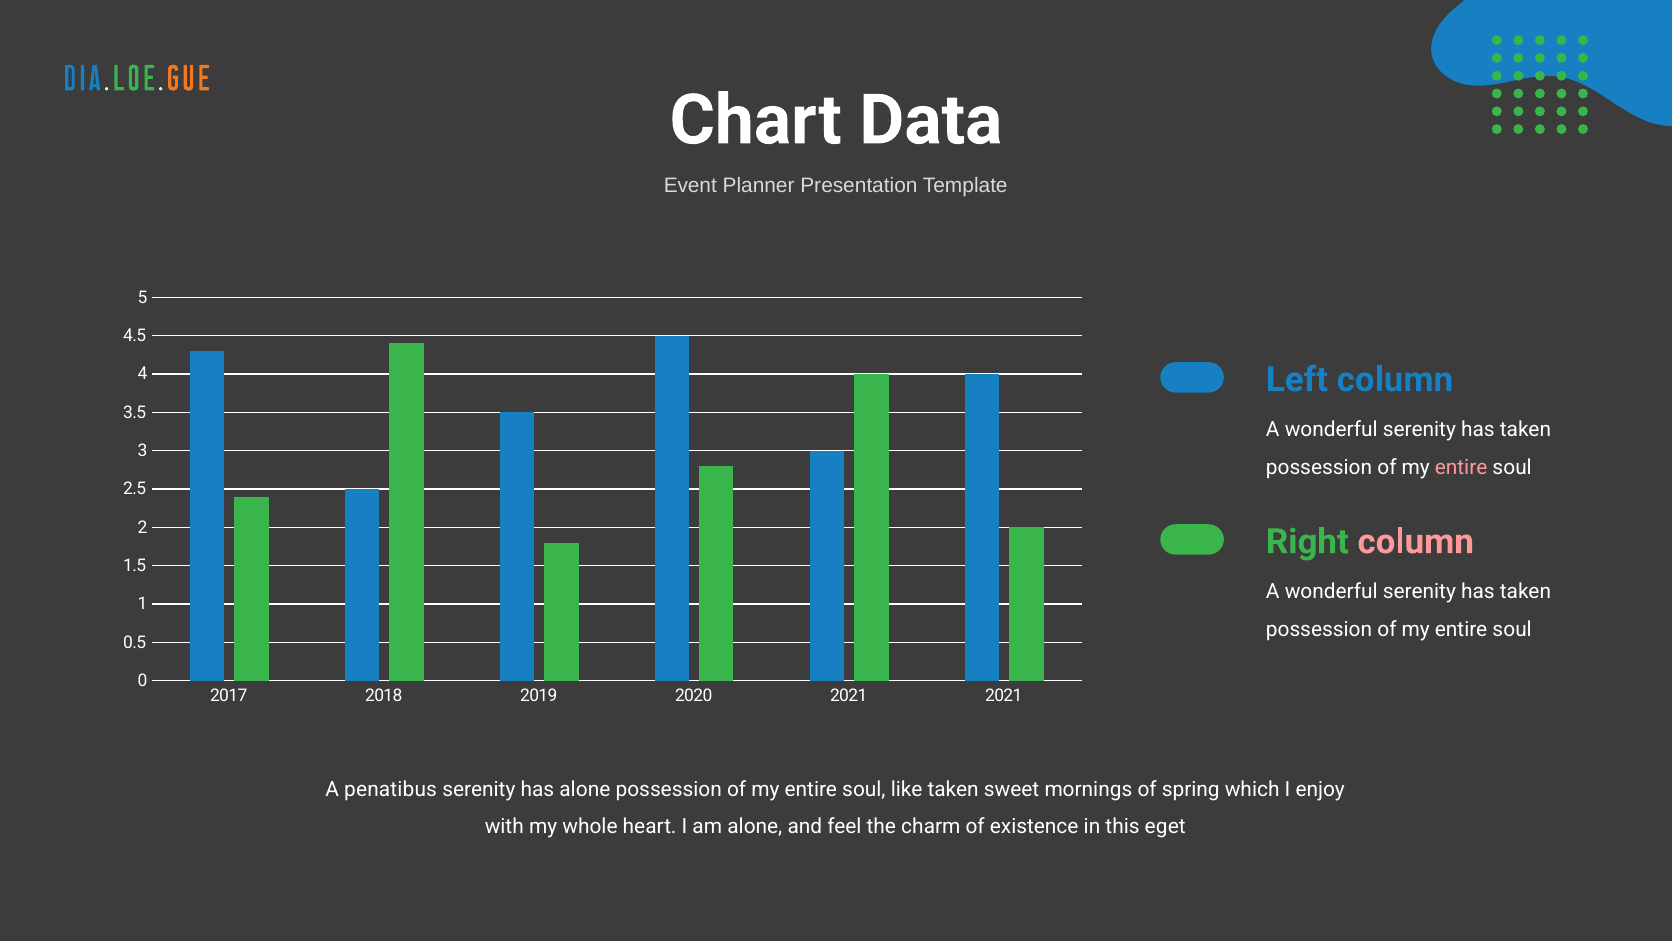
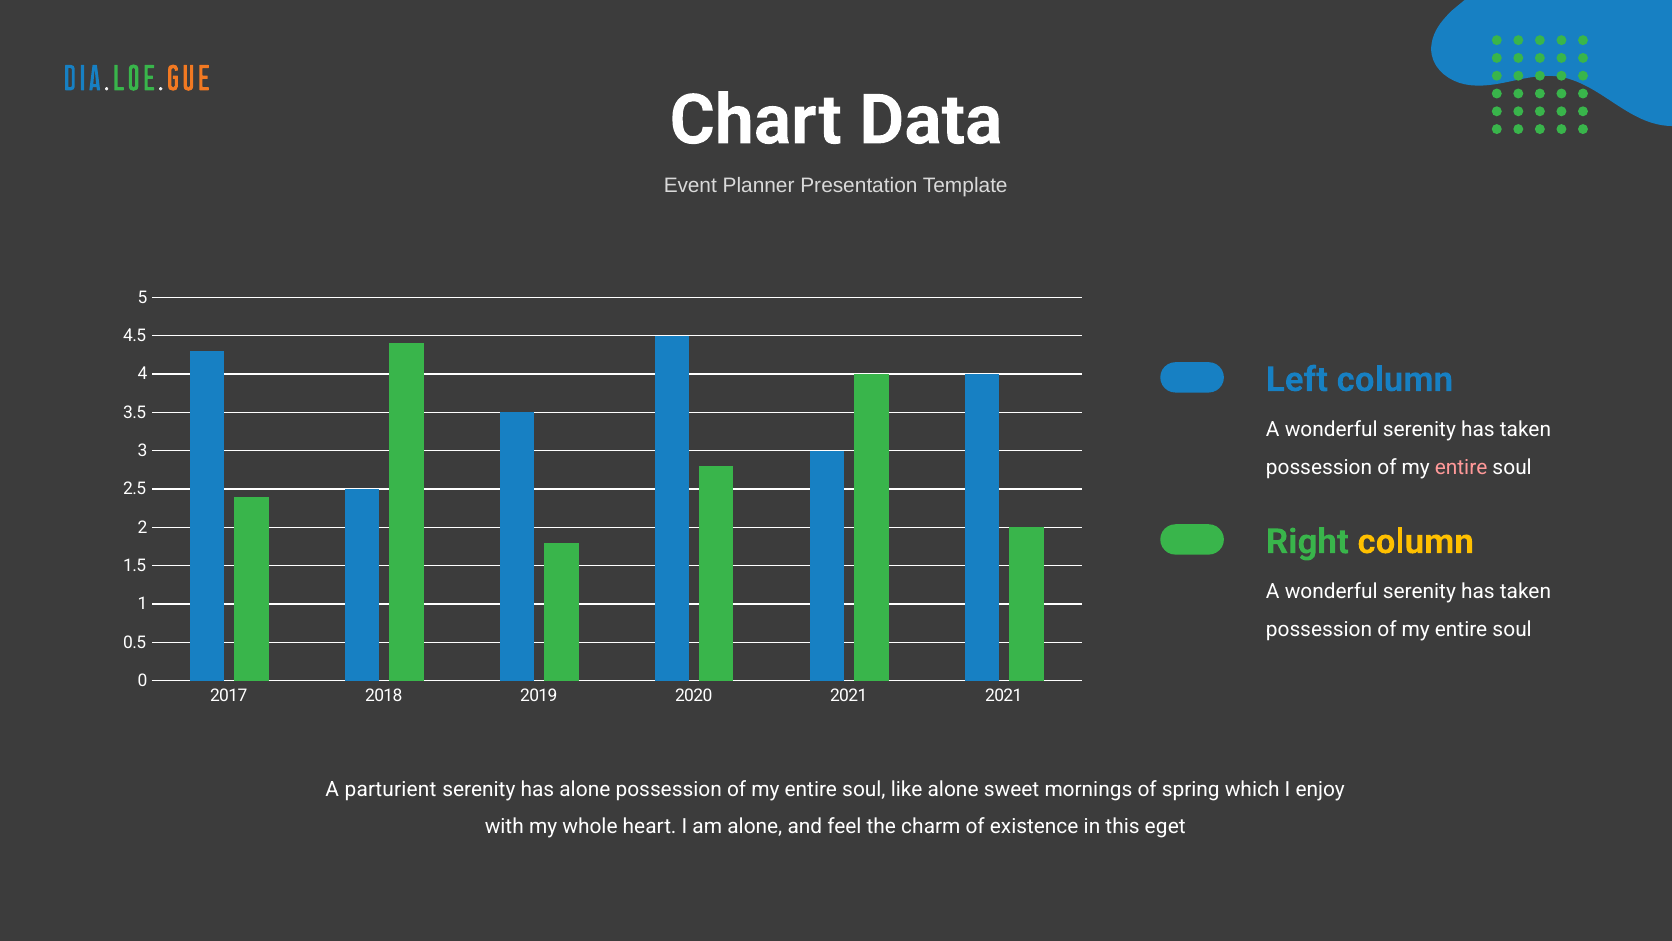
column colour: pink -> yellow (1416, 541)
penatibus: penatibus -> parturient (391, 789)
like taken: taken -> alone (953, 789)
